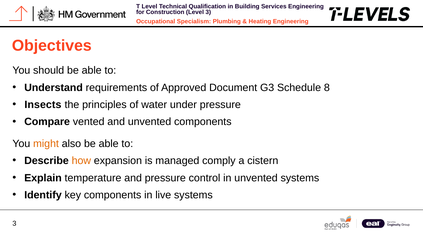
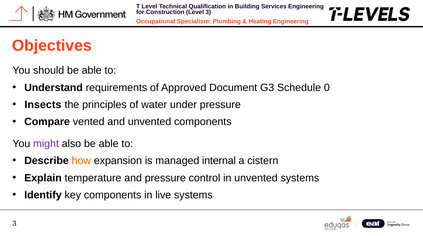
8: 8 -> 0 (327, 88)
might colour: orange -> purple (46, 144)
comply: comply -> internal (219, 161)
